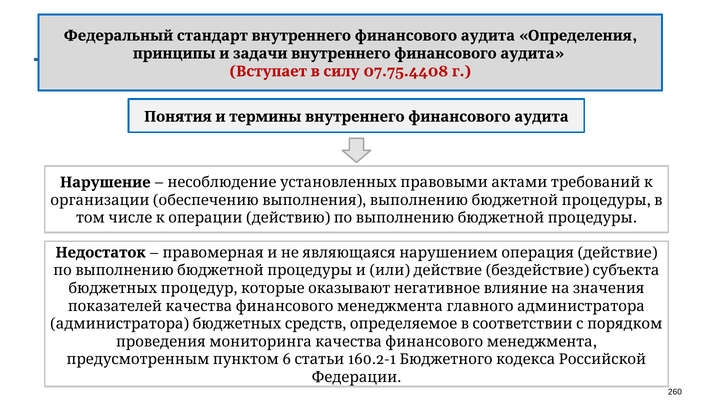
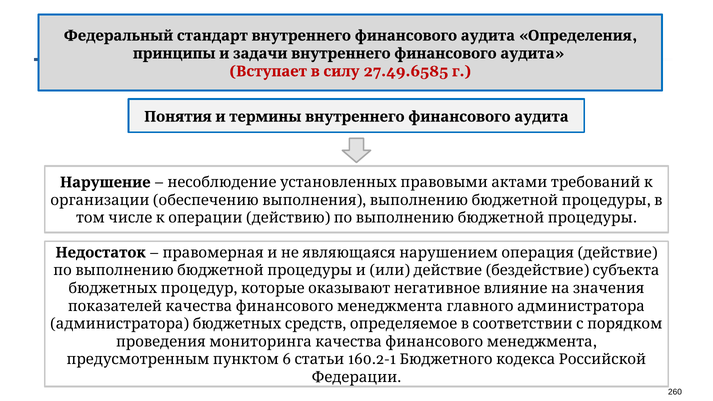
07.75.4408: 07.75.4408 -> 27.49.6585 (406, 71)
